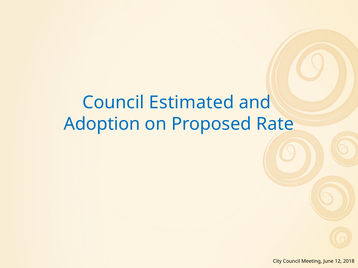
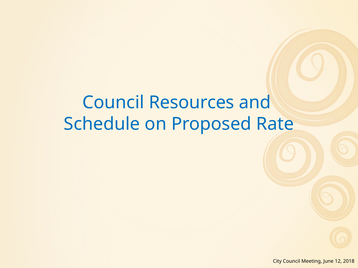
Estimated: Estimated -> Resources (192, 103)
Adoption: Adoption -> Schedule (102, 124)
